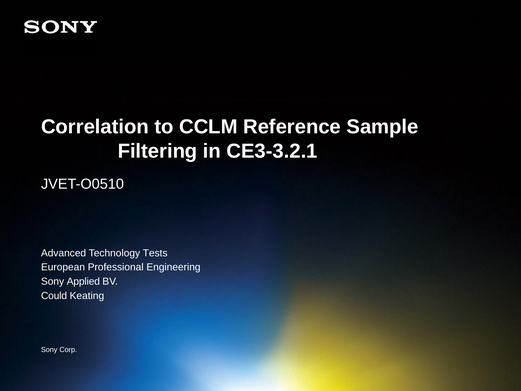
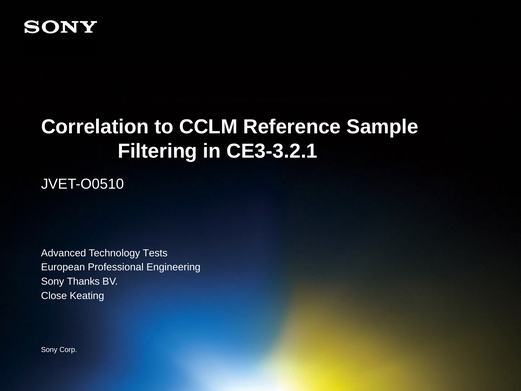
Applied: Applied -> Thanks (83, 281)
Could: Could -> Close (54, 296)
